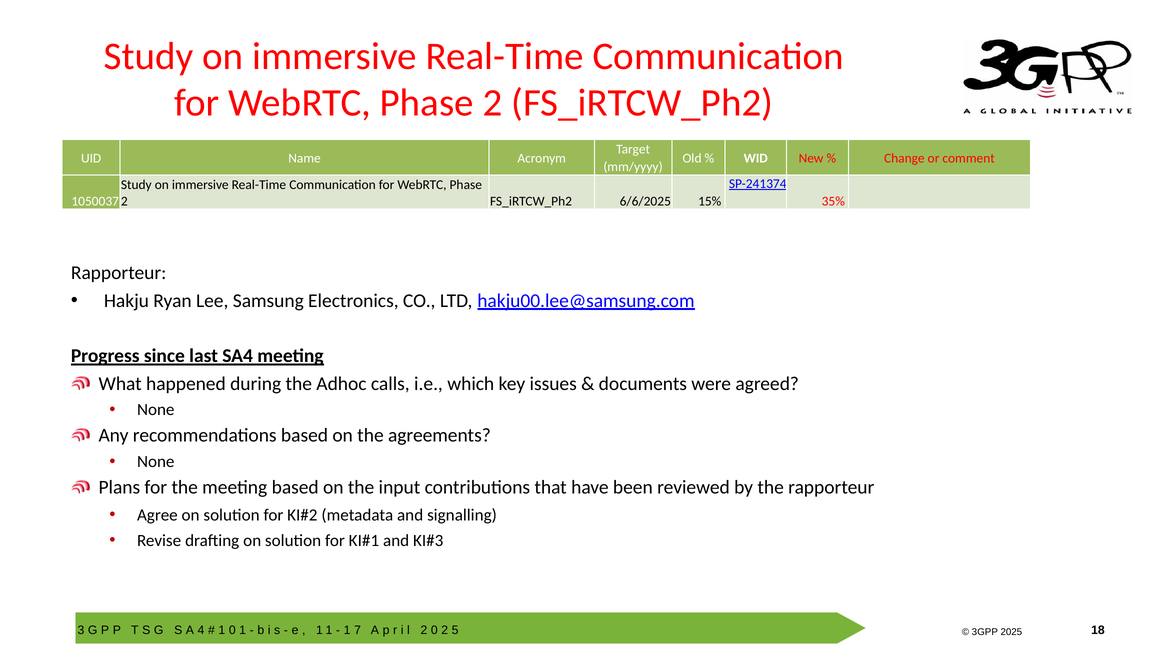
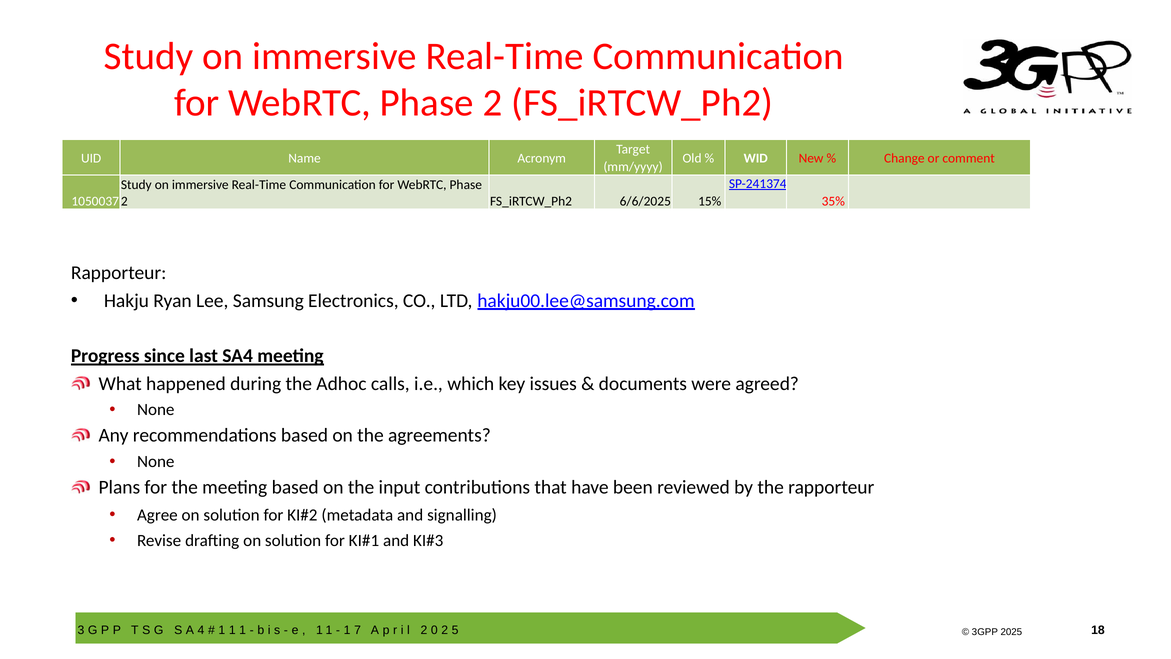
0: 0 -> 1 (232, 630)
